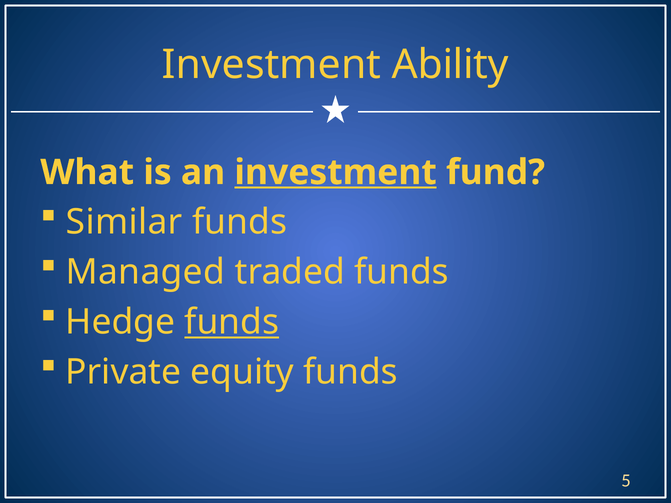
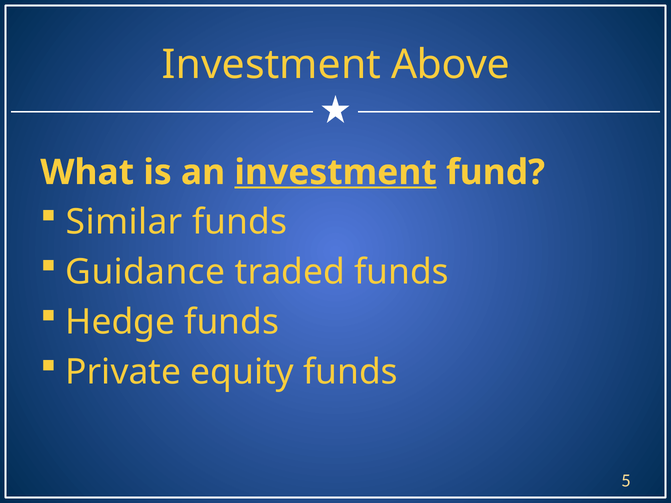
Ability: Ability -> Above (450, 65)
Managed: Managed -> Guidance (145, 272)
funds underline: present -> none (232, 322)
